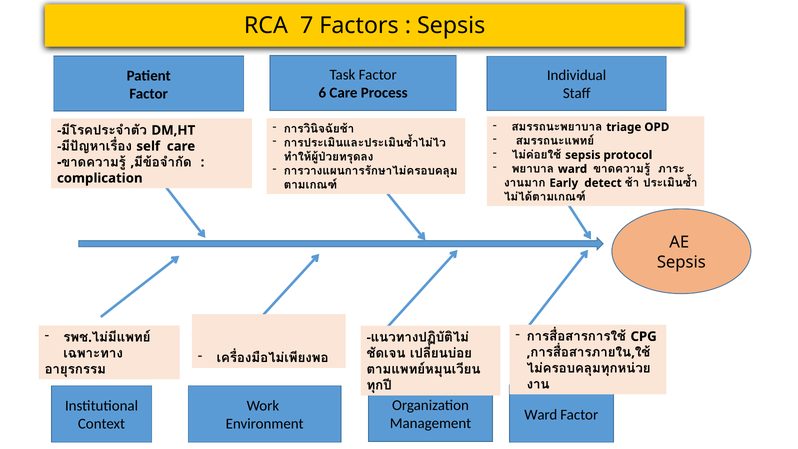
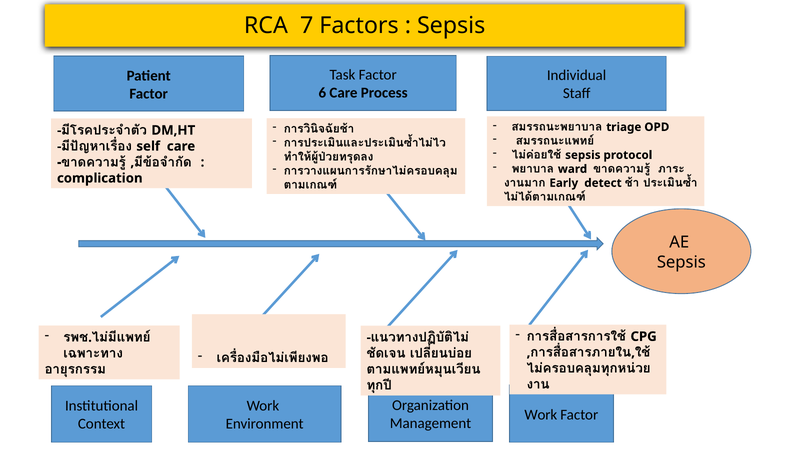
Ward: Ward -> Work (541, 415)
